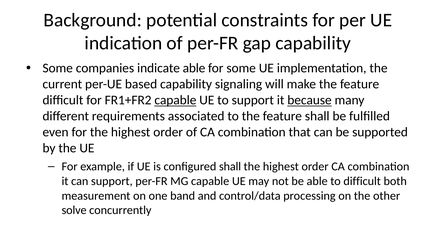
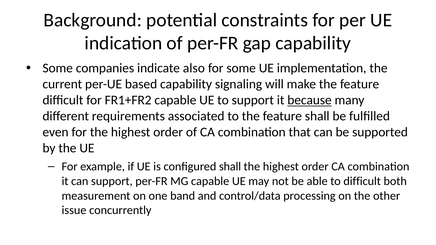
indicate able: able -> also (194, 68)
capable underline: present -> none (175, 100)
solve: solve -> issue (74, 210)
